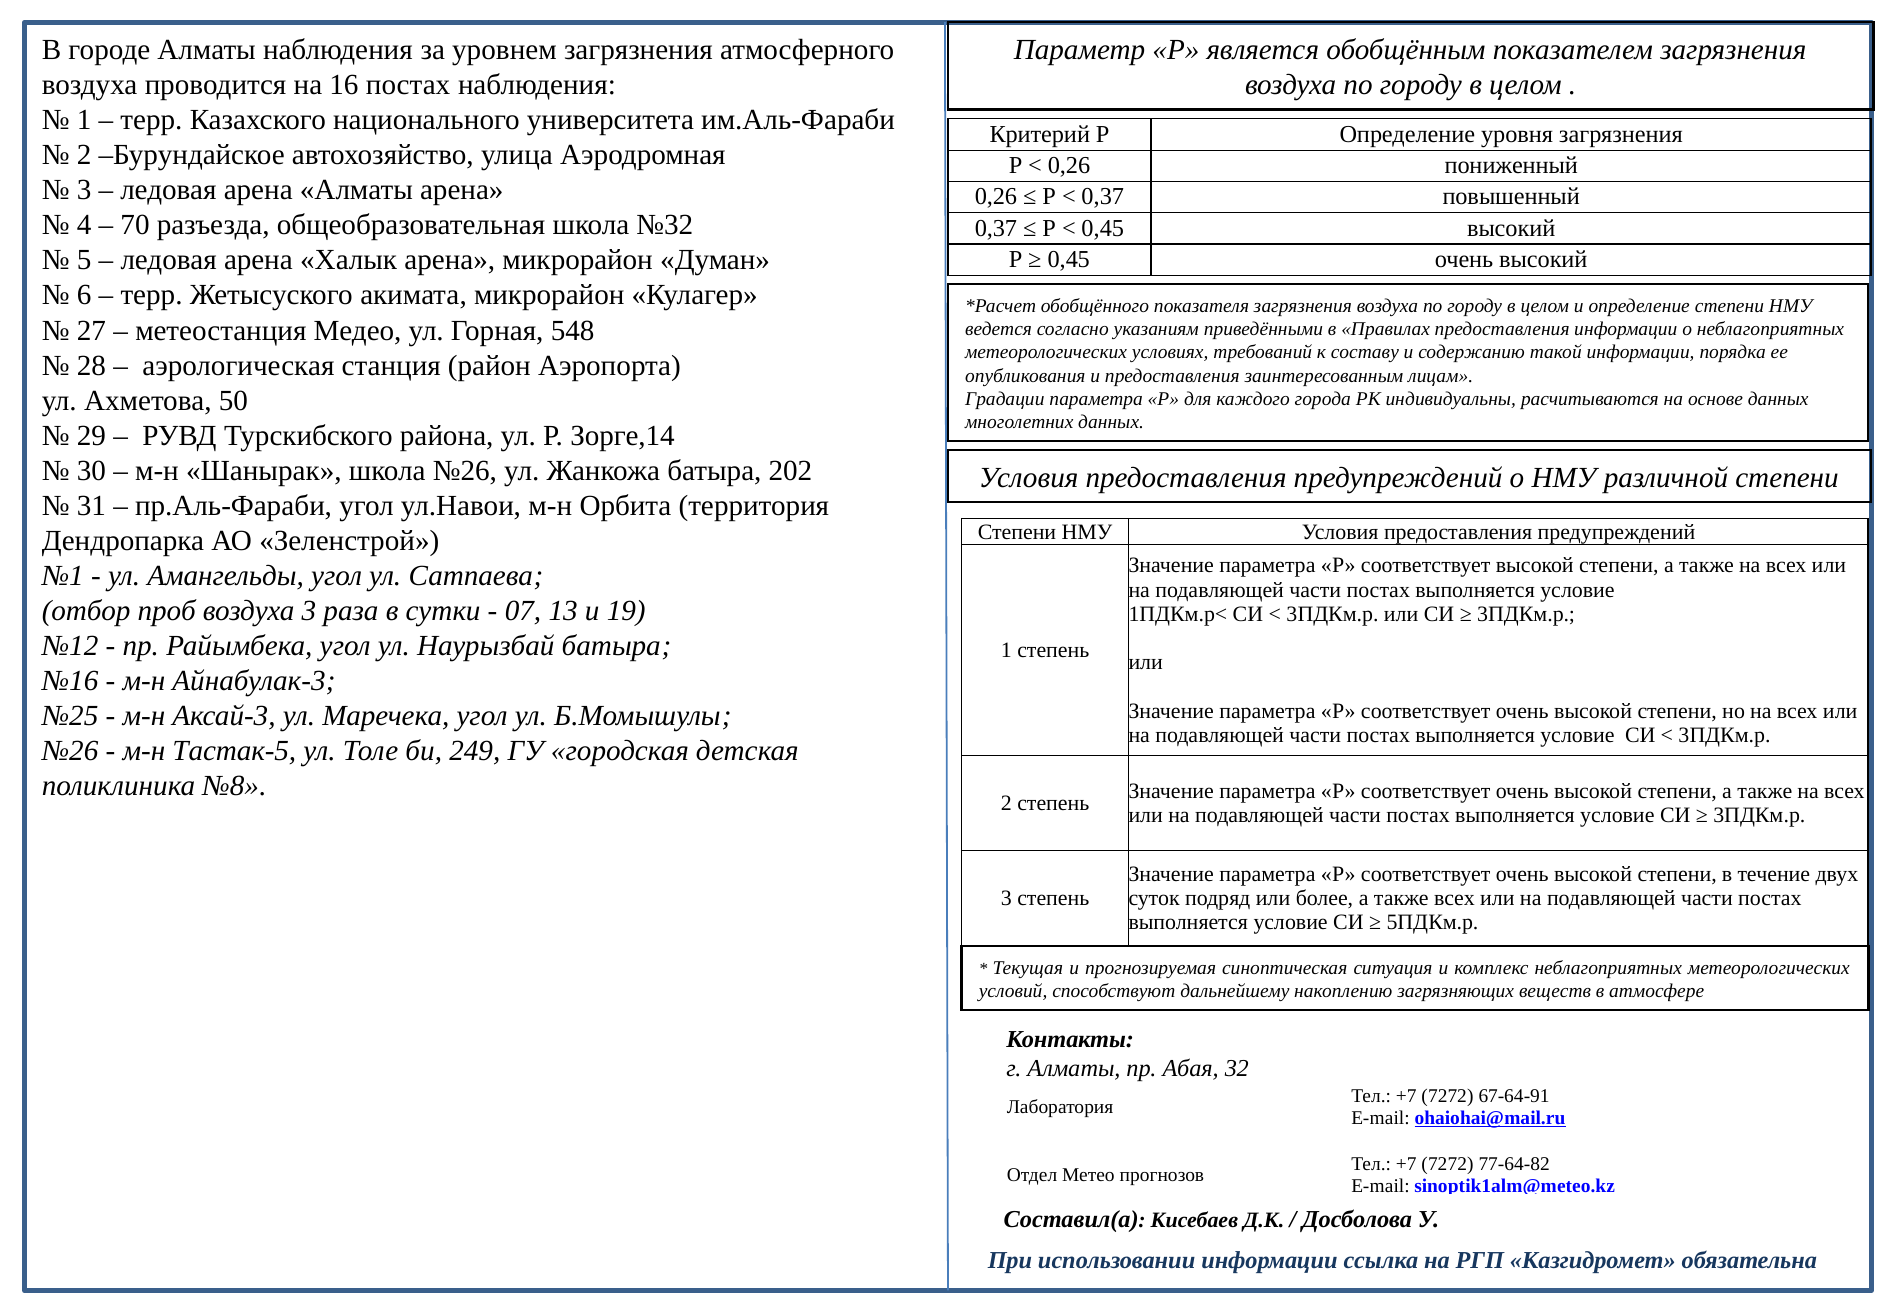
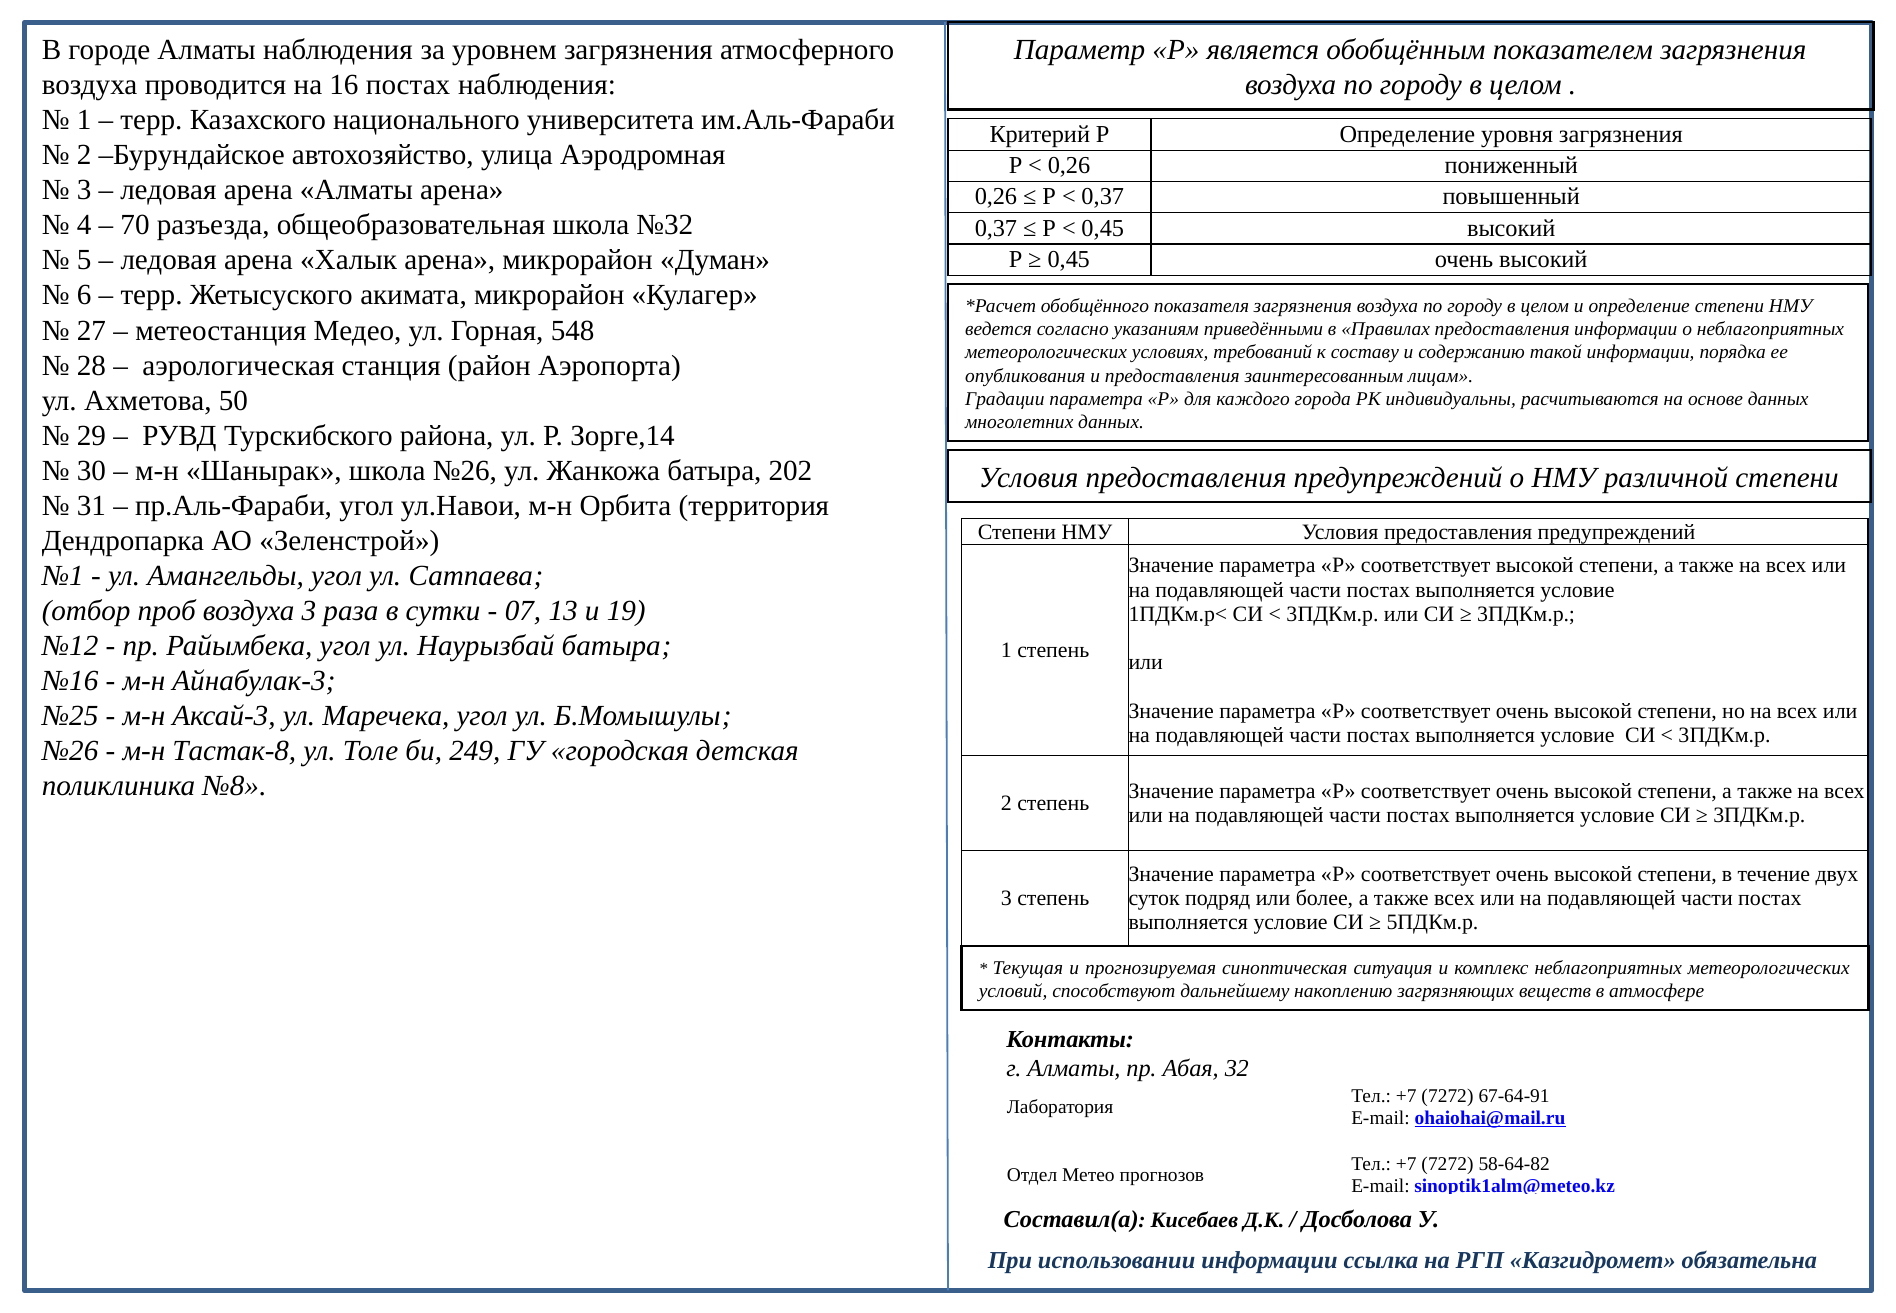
Тастак-5: Тастак-5 -> Тастак-8 (234, 750)
77-64-82: 77-64-82 -> 58-64-82 (1514, 1164)
